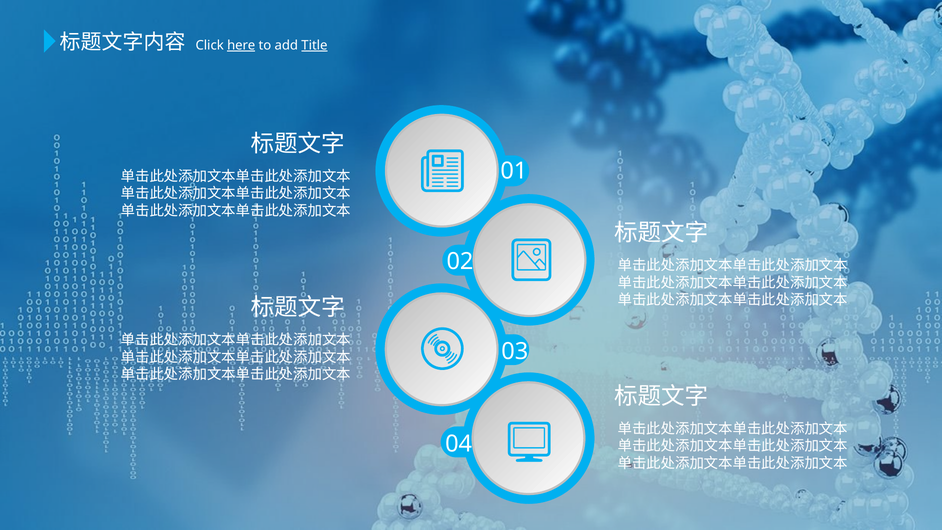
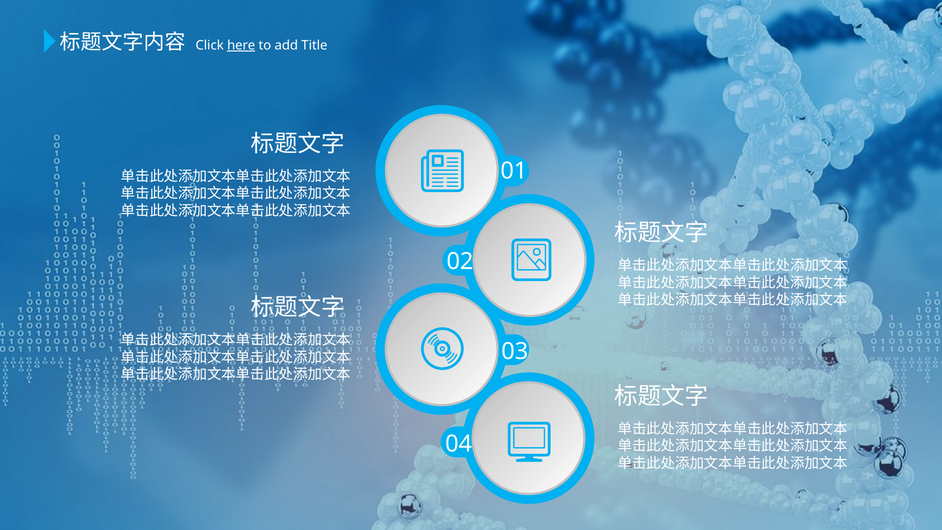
Title underline: present -> none (314, 45)
